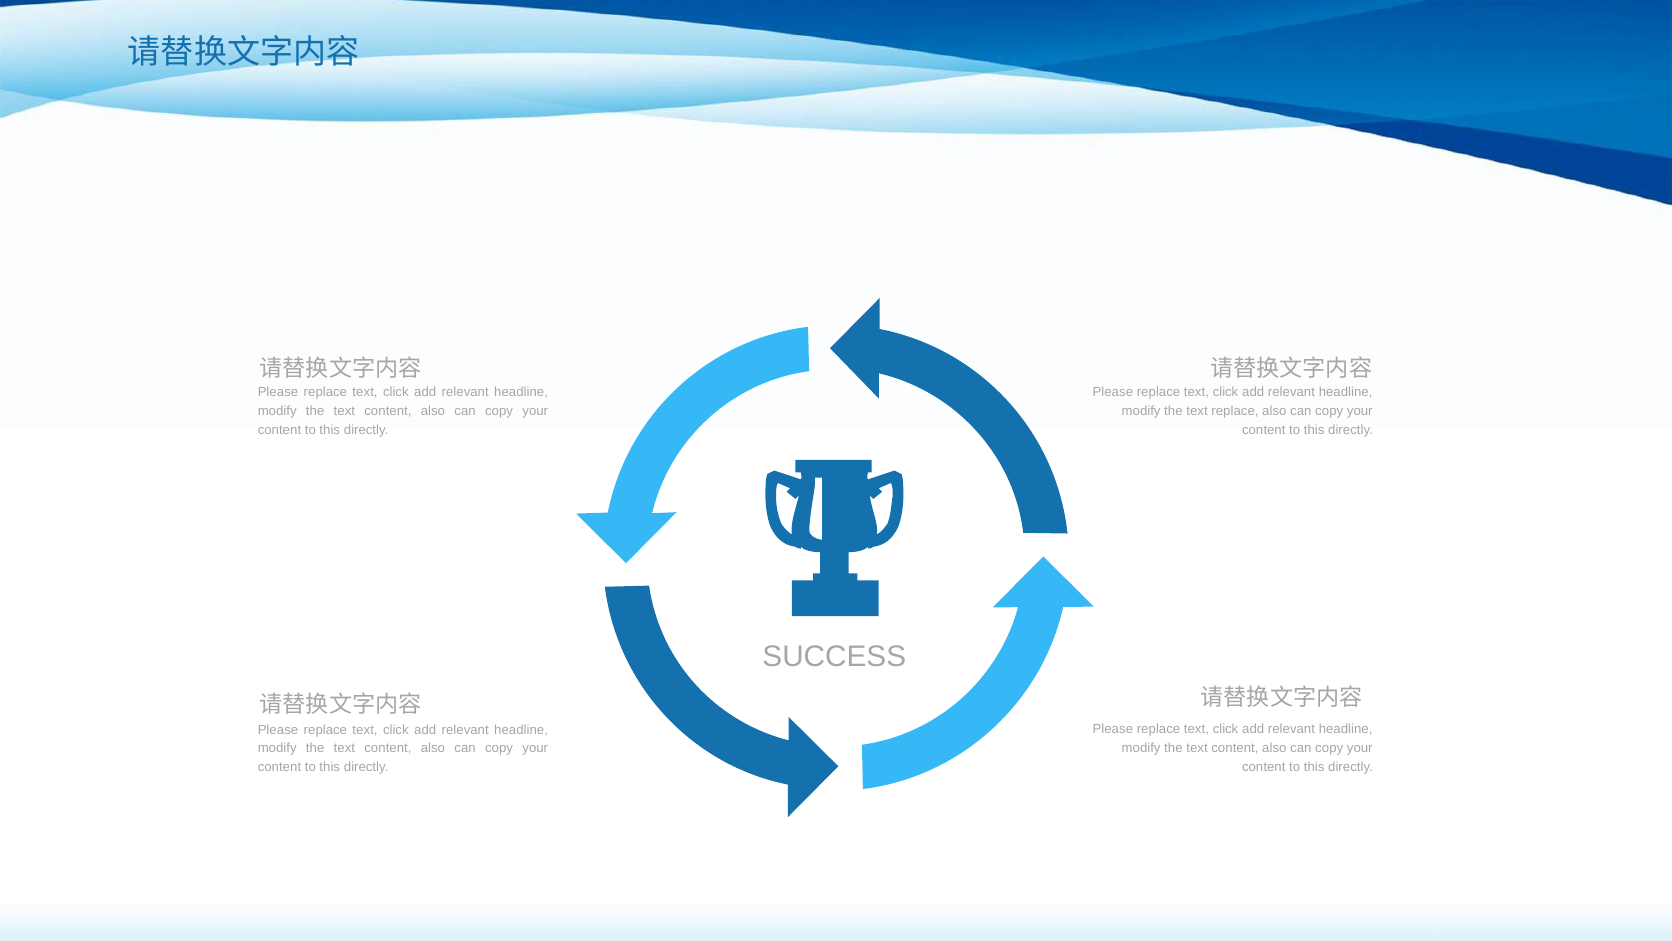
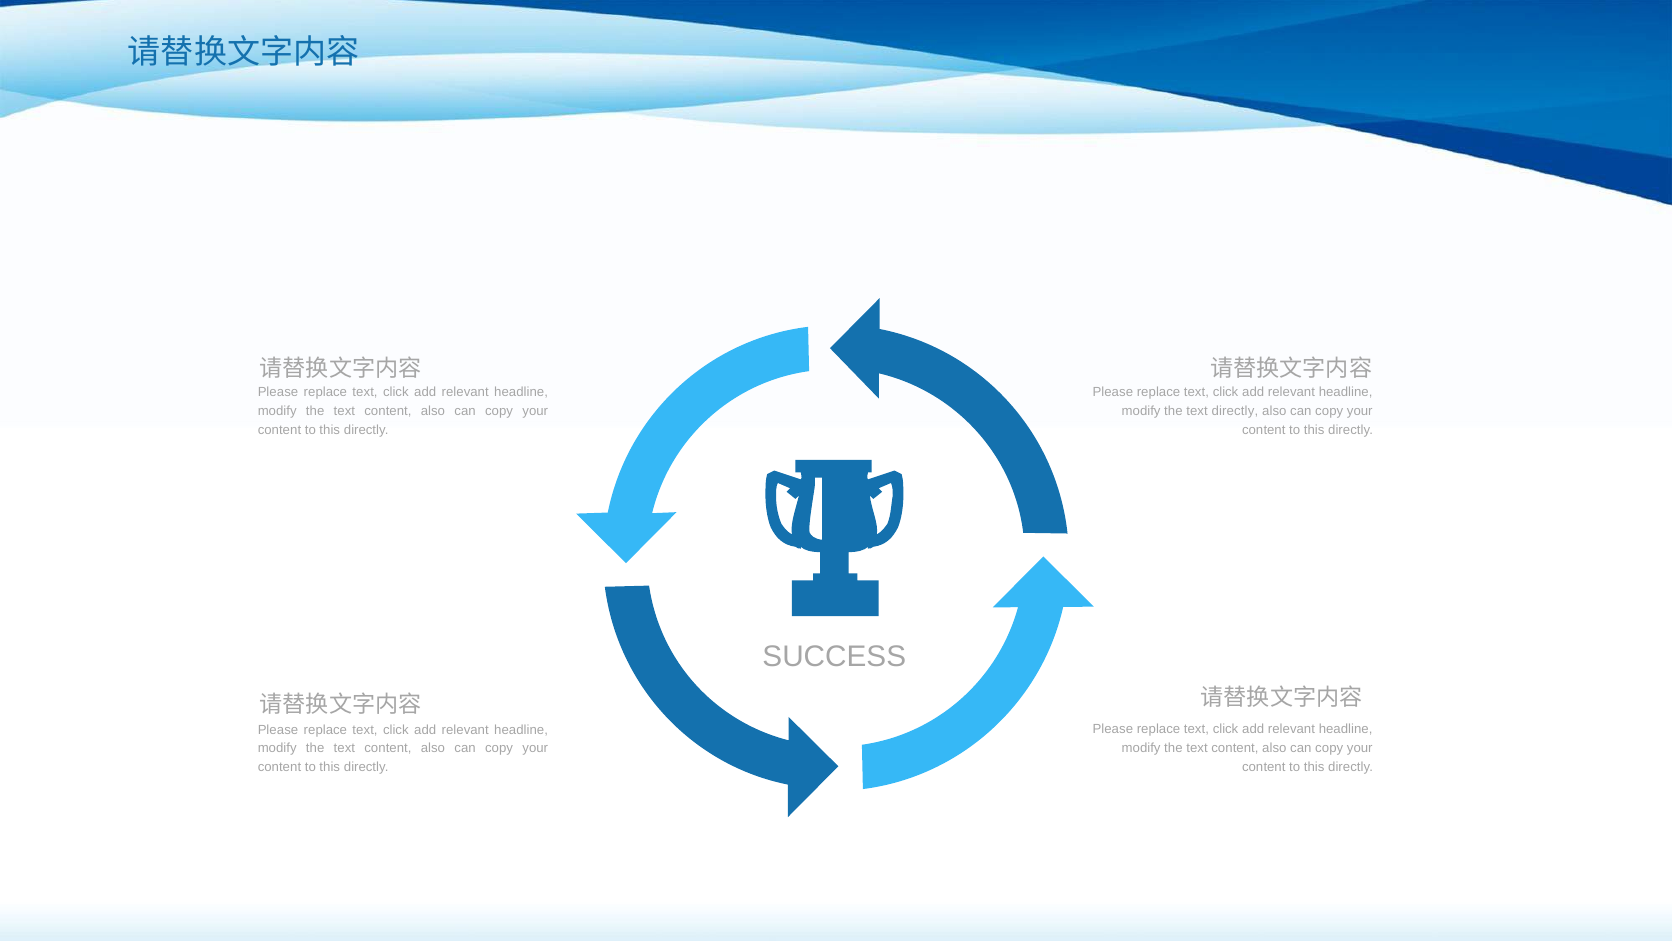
text replace: replace -> directly (1235, 411)
